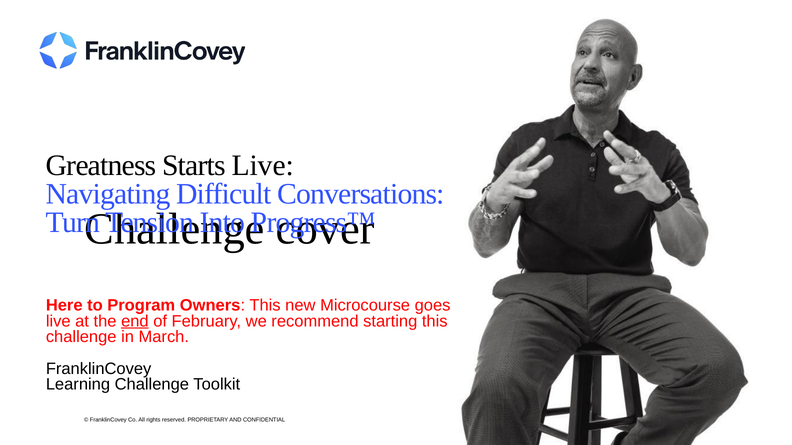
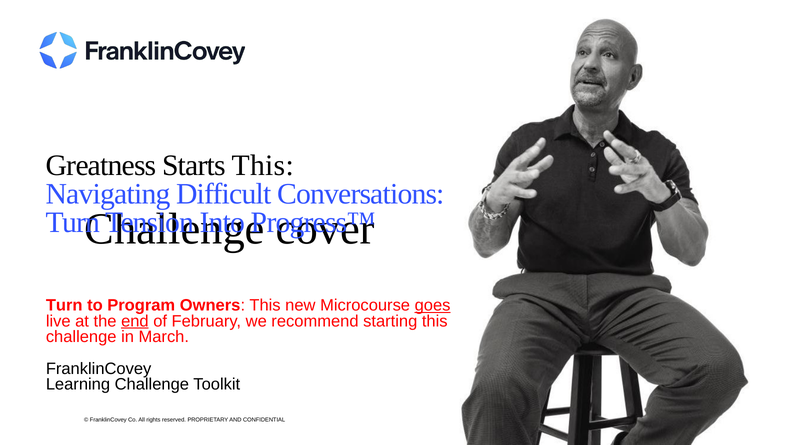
Starts Live: Live -> This (263, 166)
Here: Here -> Turn (64, 306)
goes underline: none -> present (433, 306)
